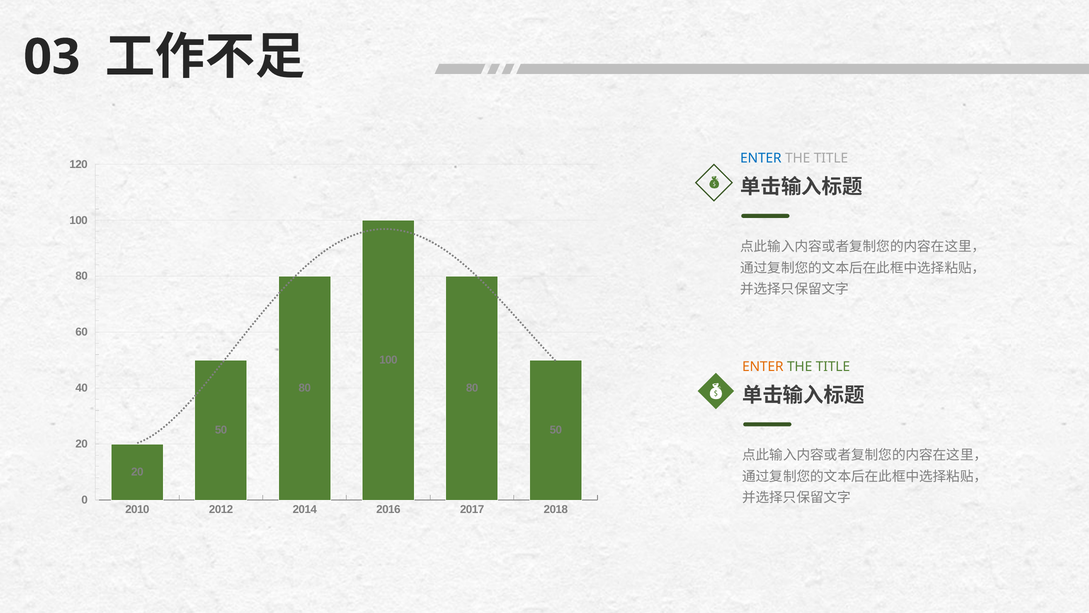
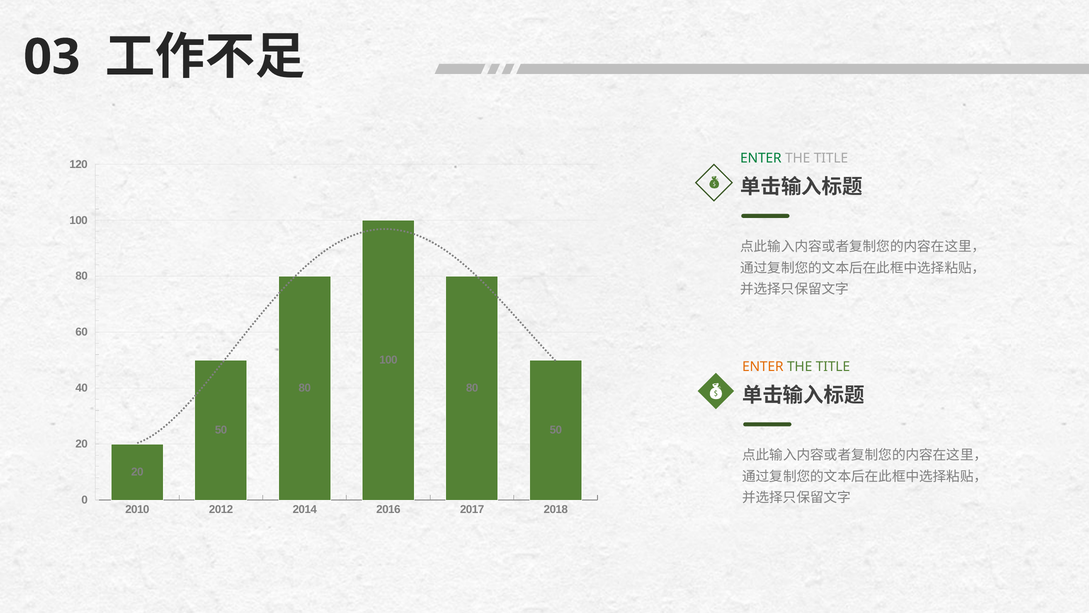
ENTER colour: blue -> green (761, 158)
